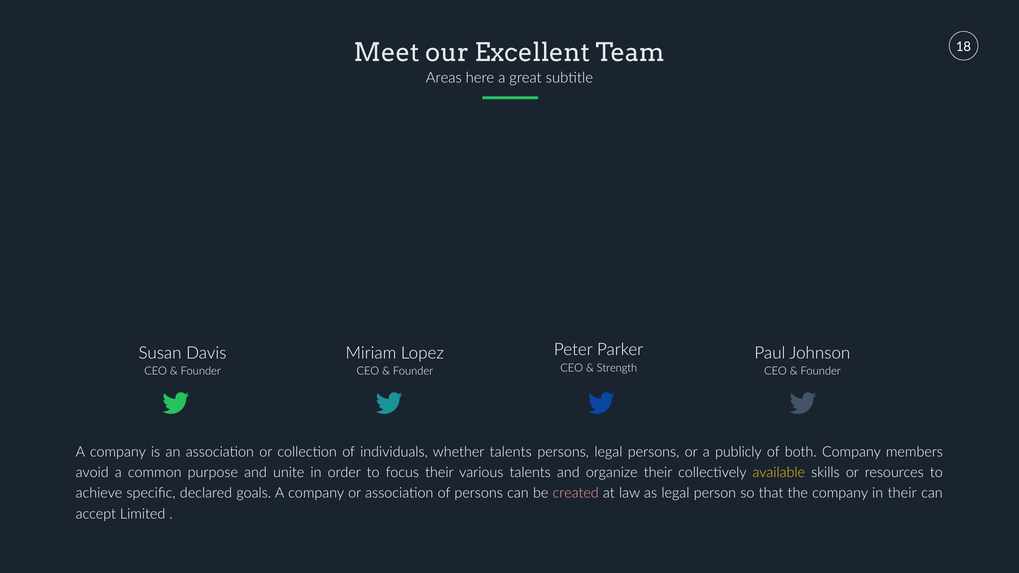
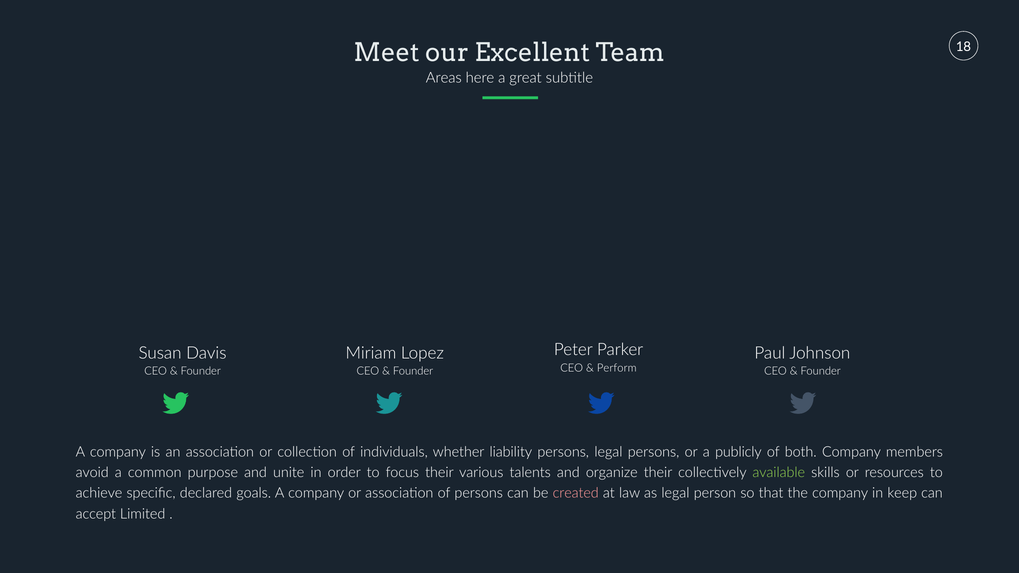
Strength: Strength -> Perform (617, 368)
whether talents: talents -> liability (511, 452)
available colour: yellow -> light green (779, 473)
in their: their -> keep (902, 493)
